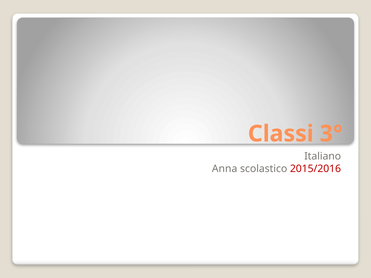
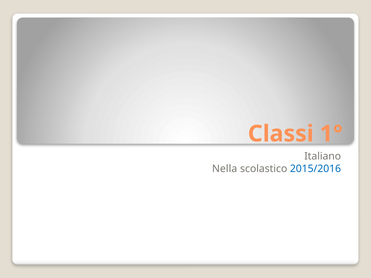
3°: 3° -> 1° (331, 134)
Anna: Anna -> Nella (225, 169)
2015/2016 colour: red -> blue (315, 169)
